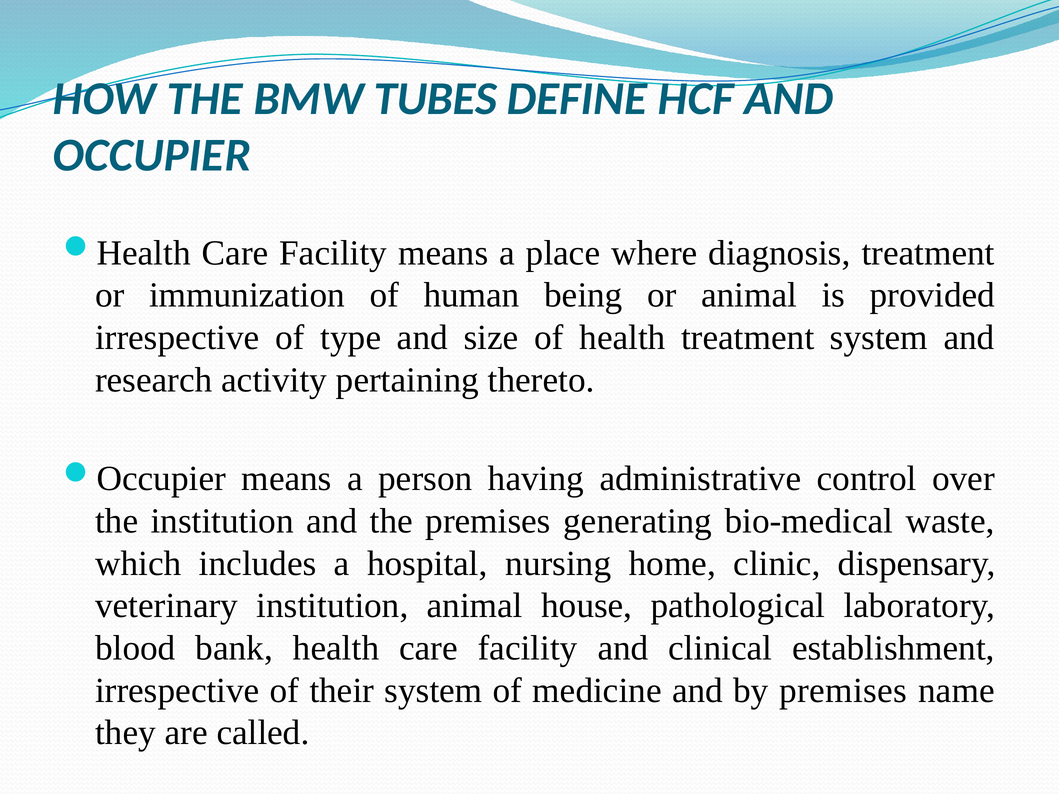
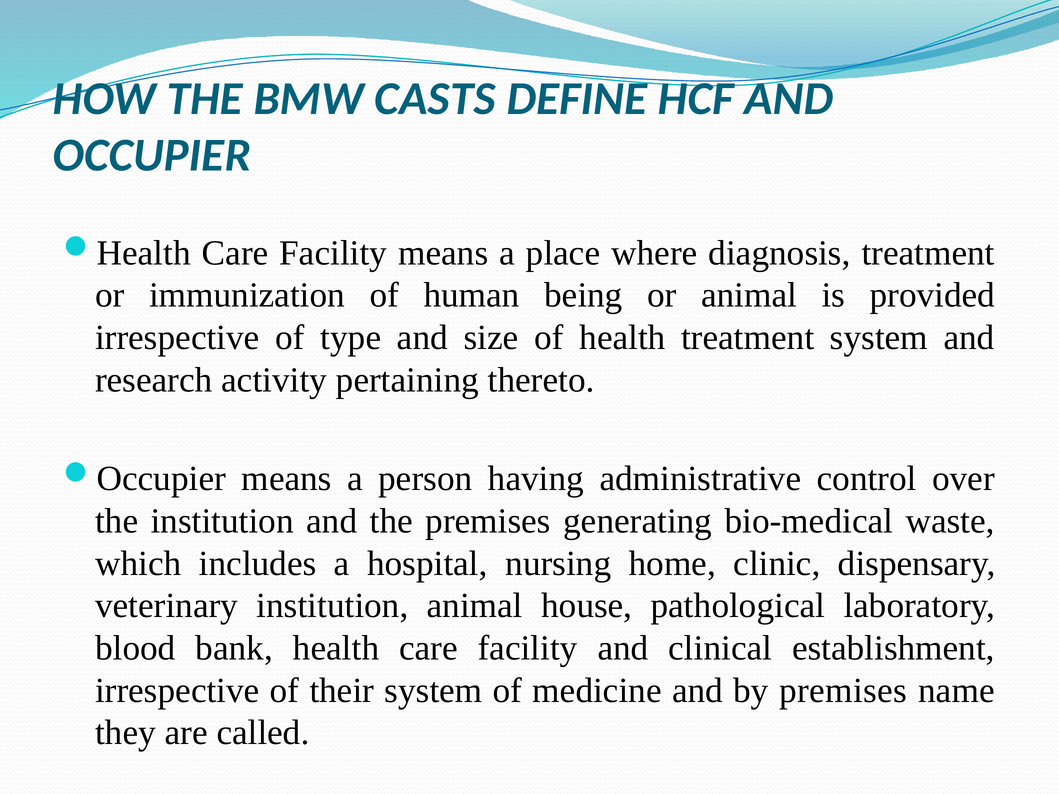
TUBES: TUBES -> CASTS (435, 99)
